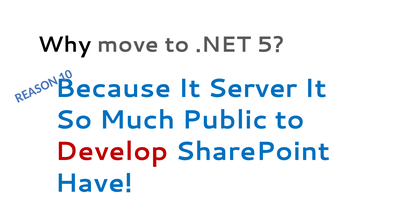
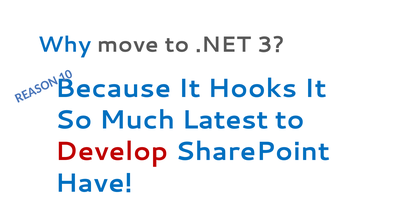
Why colour: black -> blue (65, 44)
5: 5 -> 3 (271, 44)
Server: Server -> Hooks (252, 88)
Public: Public -> Latest (225, 120)
